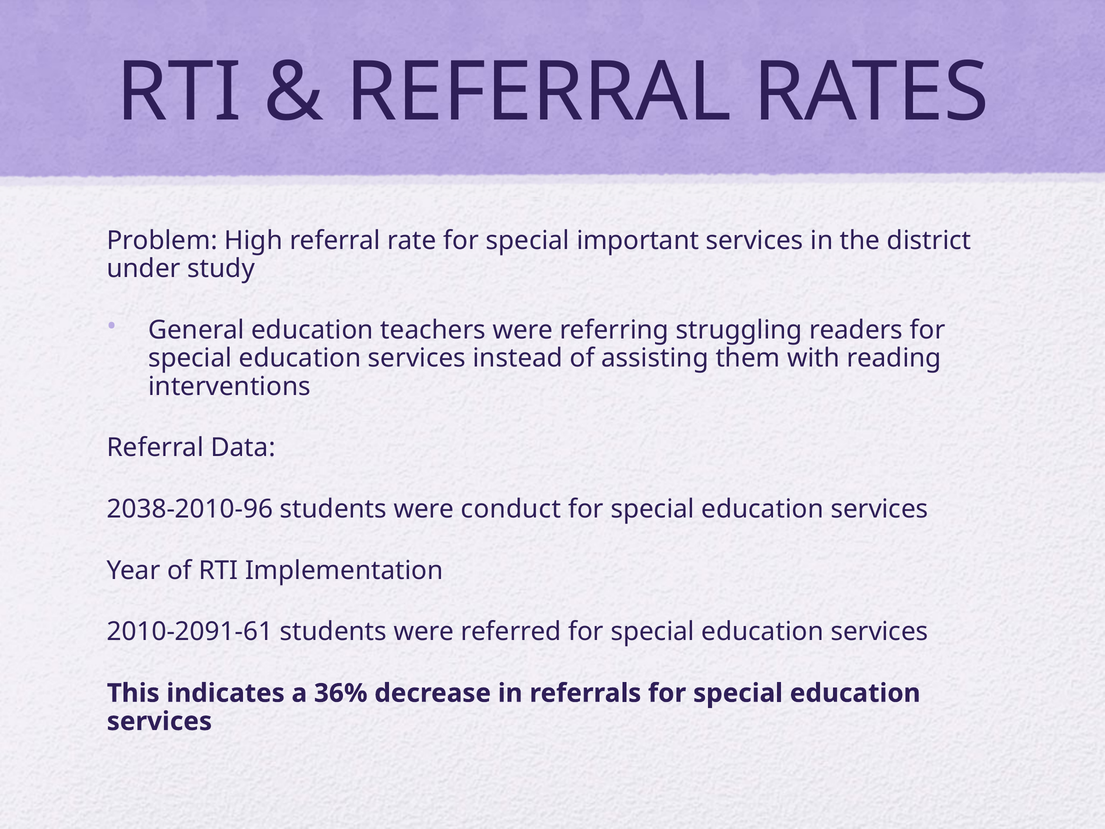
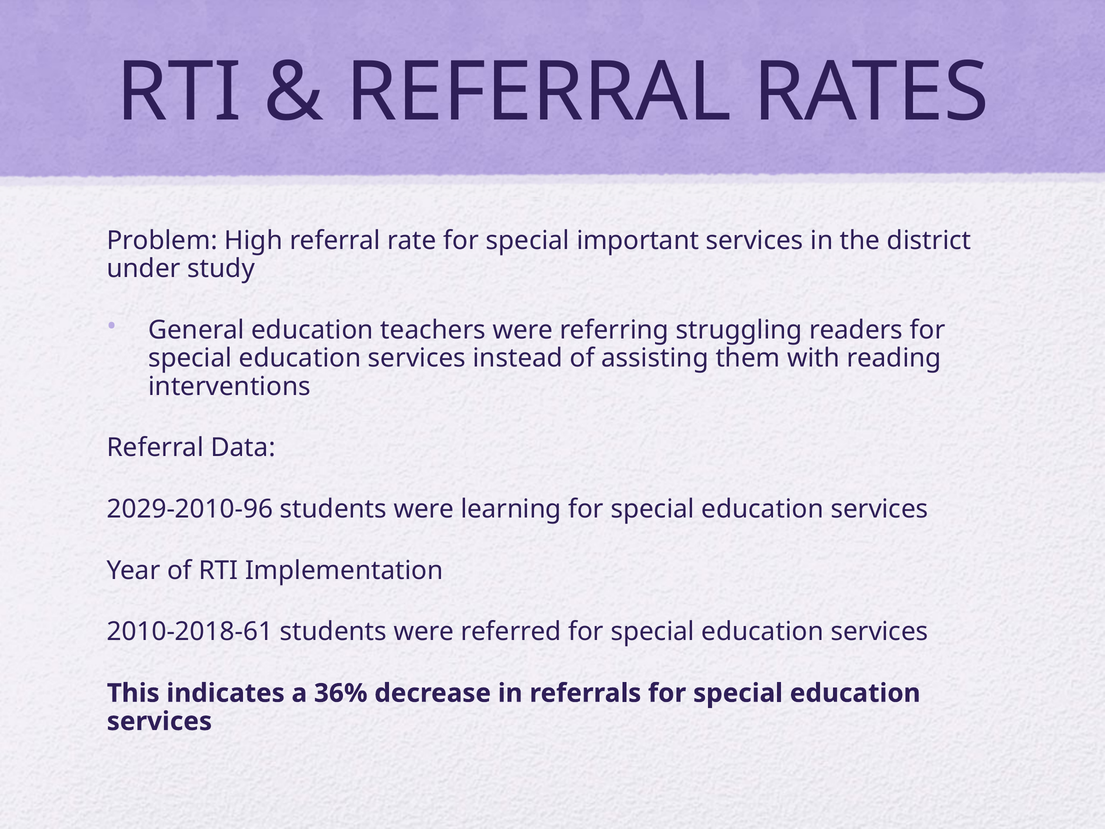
2038-2010-96: 2038-2010-96 -> 2029-2010-96 (190, 509)
conduct: conduct -> learning (511, 509)
2010-2091-61: 2010-2091-61 -> 2010-2018-61 (190, 632)
